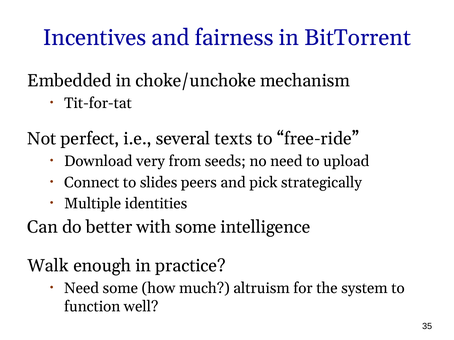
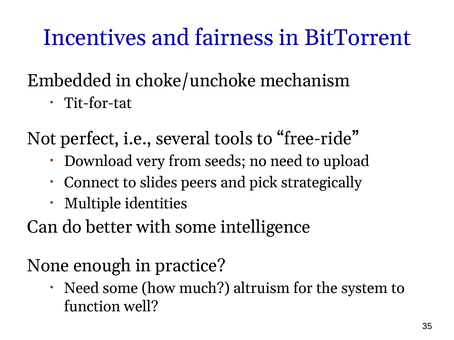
texts: texts -> tools (234, 139)
Walk: Walk -> None (48, 266)
